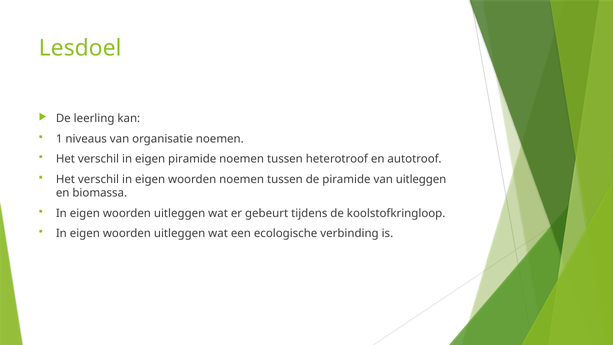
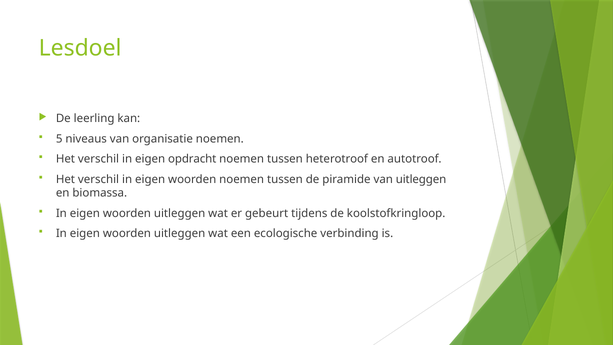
1: 1 -> 5 (59, 139)
eigen piramide: piramide -> opdracht (192, 159)
